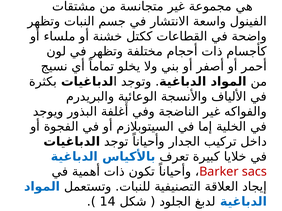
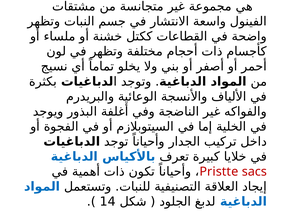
Barker: Barker -> Pristte (219, 172)
